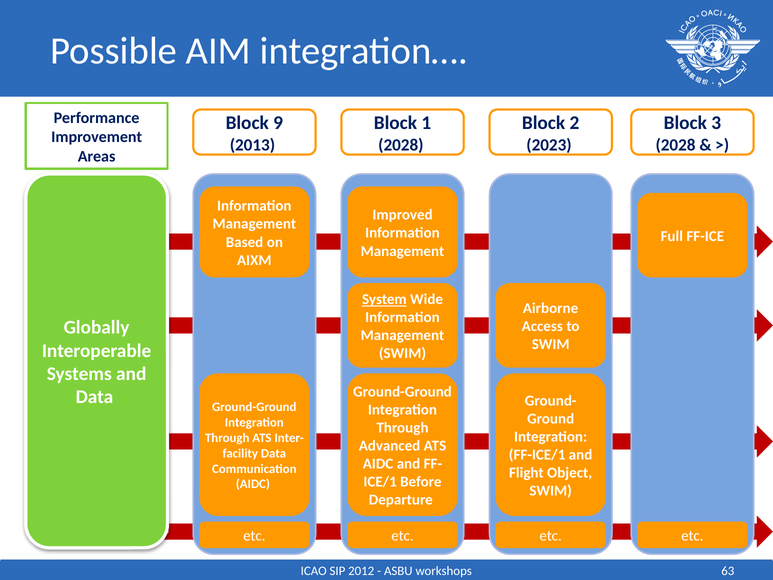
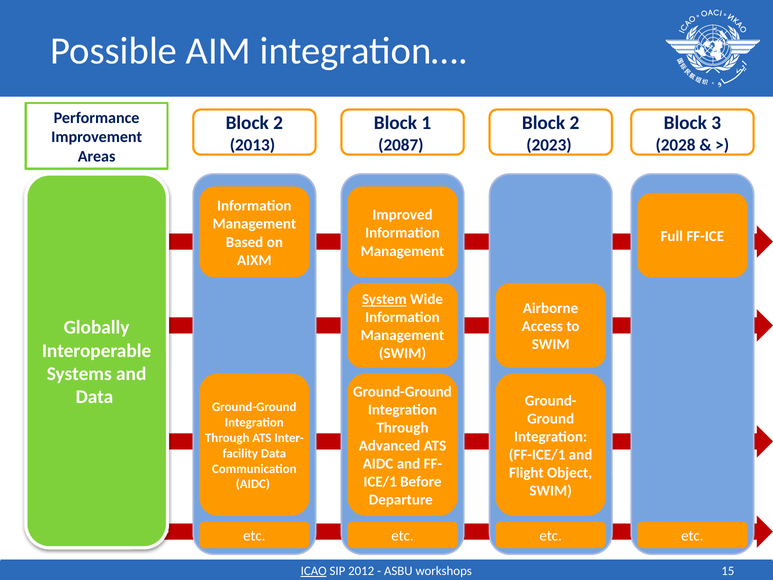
9: 9 -> 2 (278, 123)
2028: 2028 -> 2087 (401, 145)
ICAO underline: none -> present (314, 571)
63: 63 -> 15 (728, 571)
